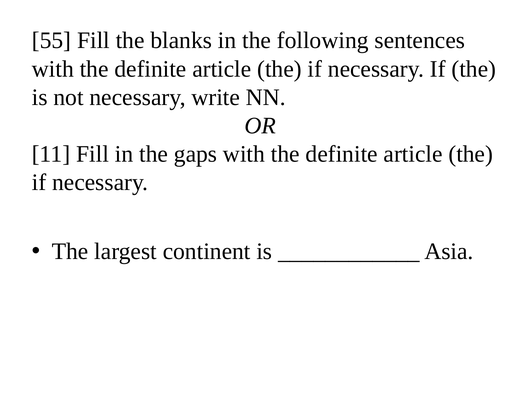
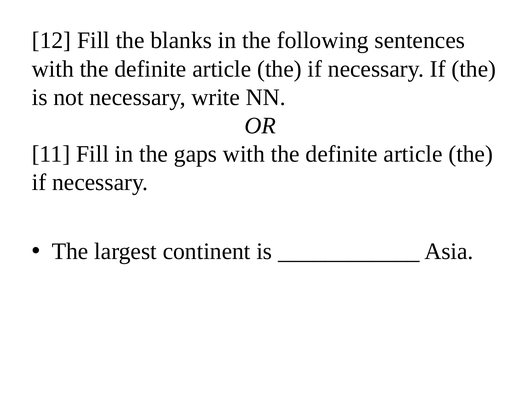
55: 55 -> 12 (51, 40)
